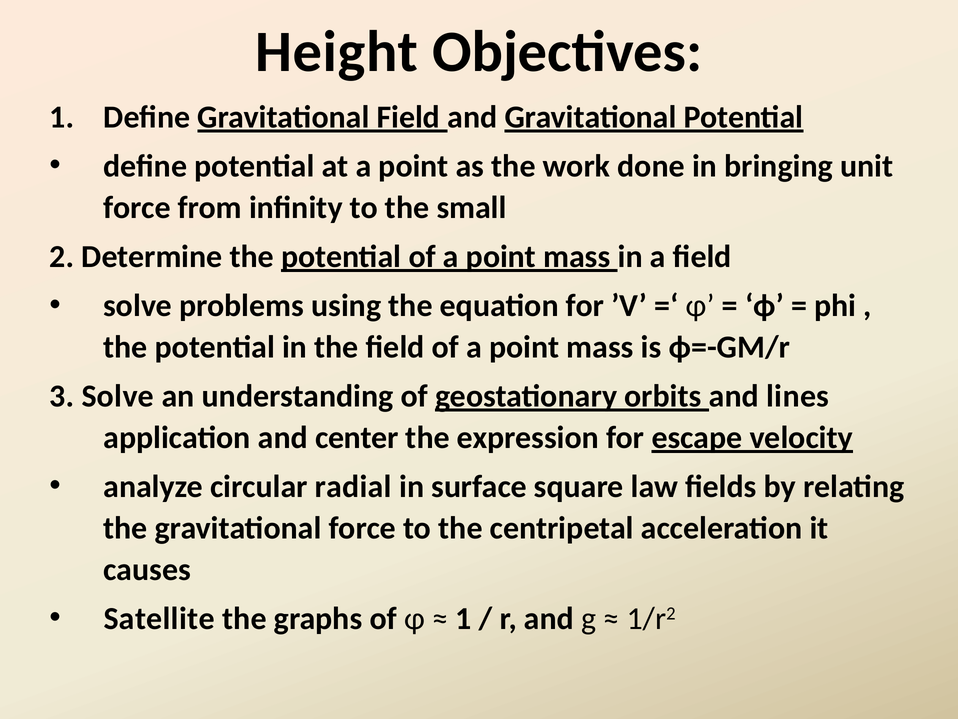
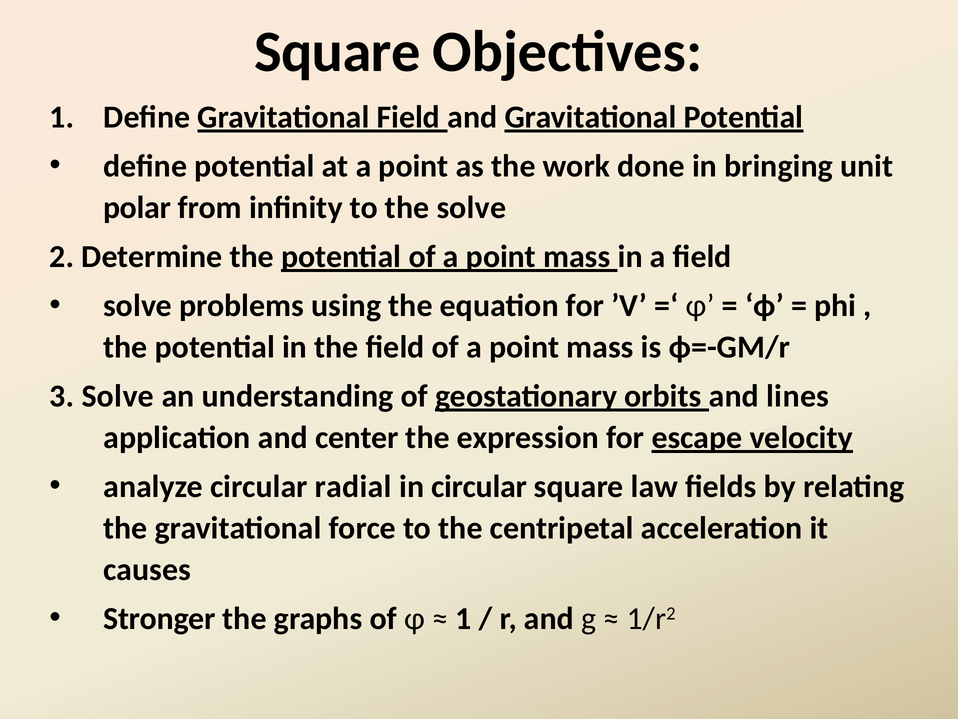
Height: Height -> Square (337, 52)
force: force -> polar (137, 207)
the small: small -> solve (471, 207)
in surface: surface -> circular (479, 486)
Satellite: Satellite -> Stronger (159, 618)
